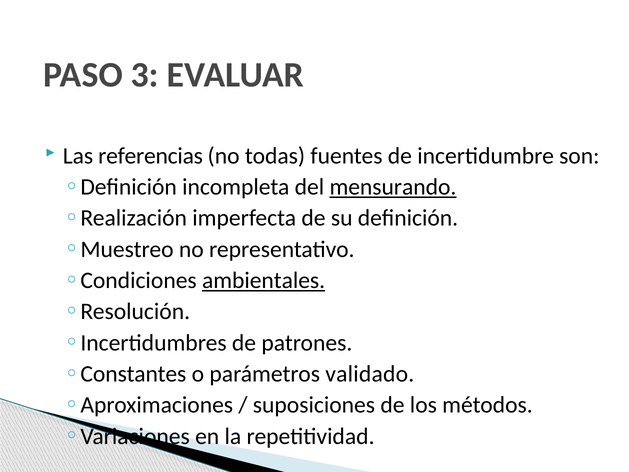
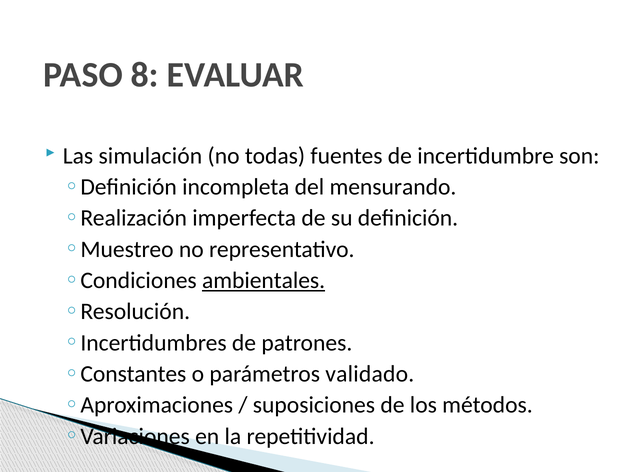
3: 3 -> 8 (145, 75)
referencias: referencias -> simulación (150, 156)
mensurando underline: present -> none (393, 187)
